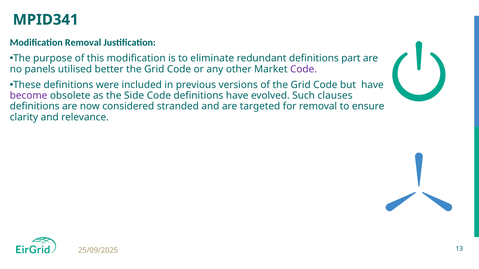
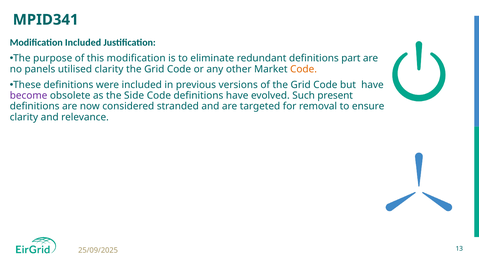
Modification Removal: Removal -> Included (83, 43)
utilised better: better -> clarity (109, 69)
Code colour: purple -> orange (304, 69)
clauses: clauses -> present (335, 96)
